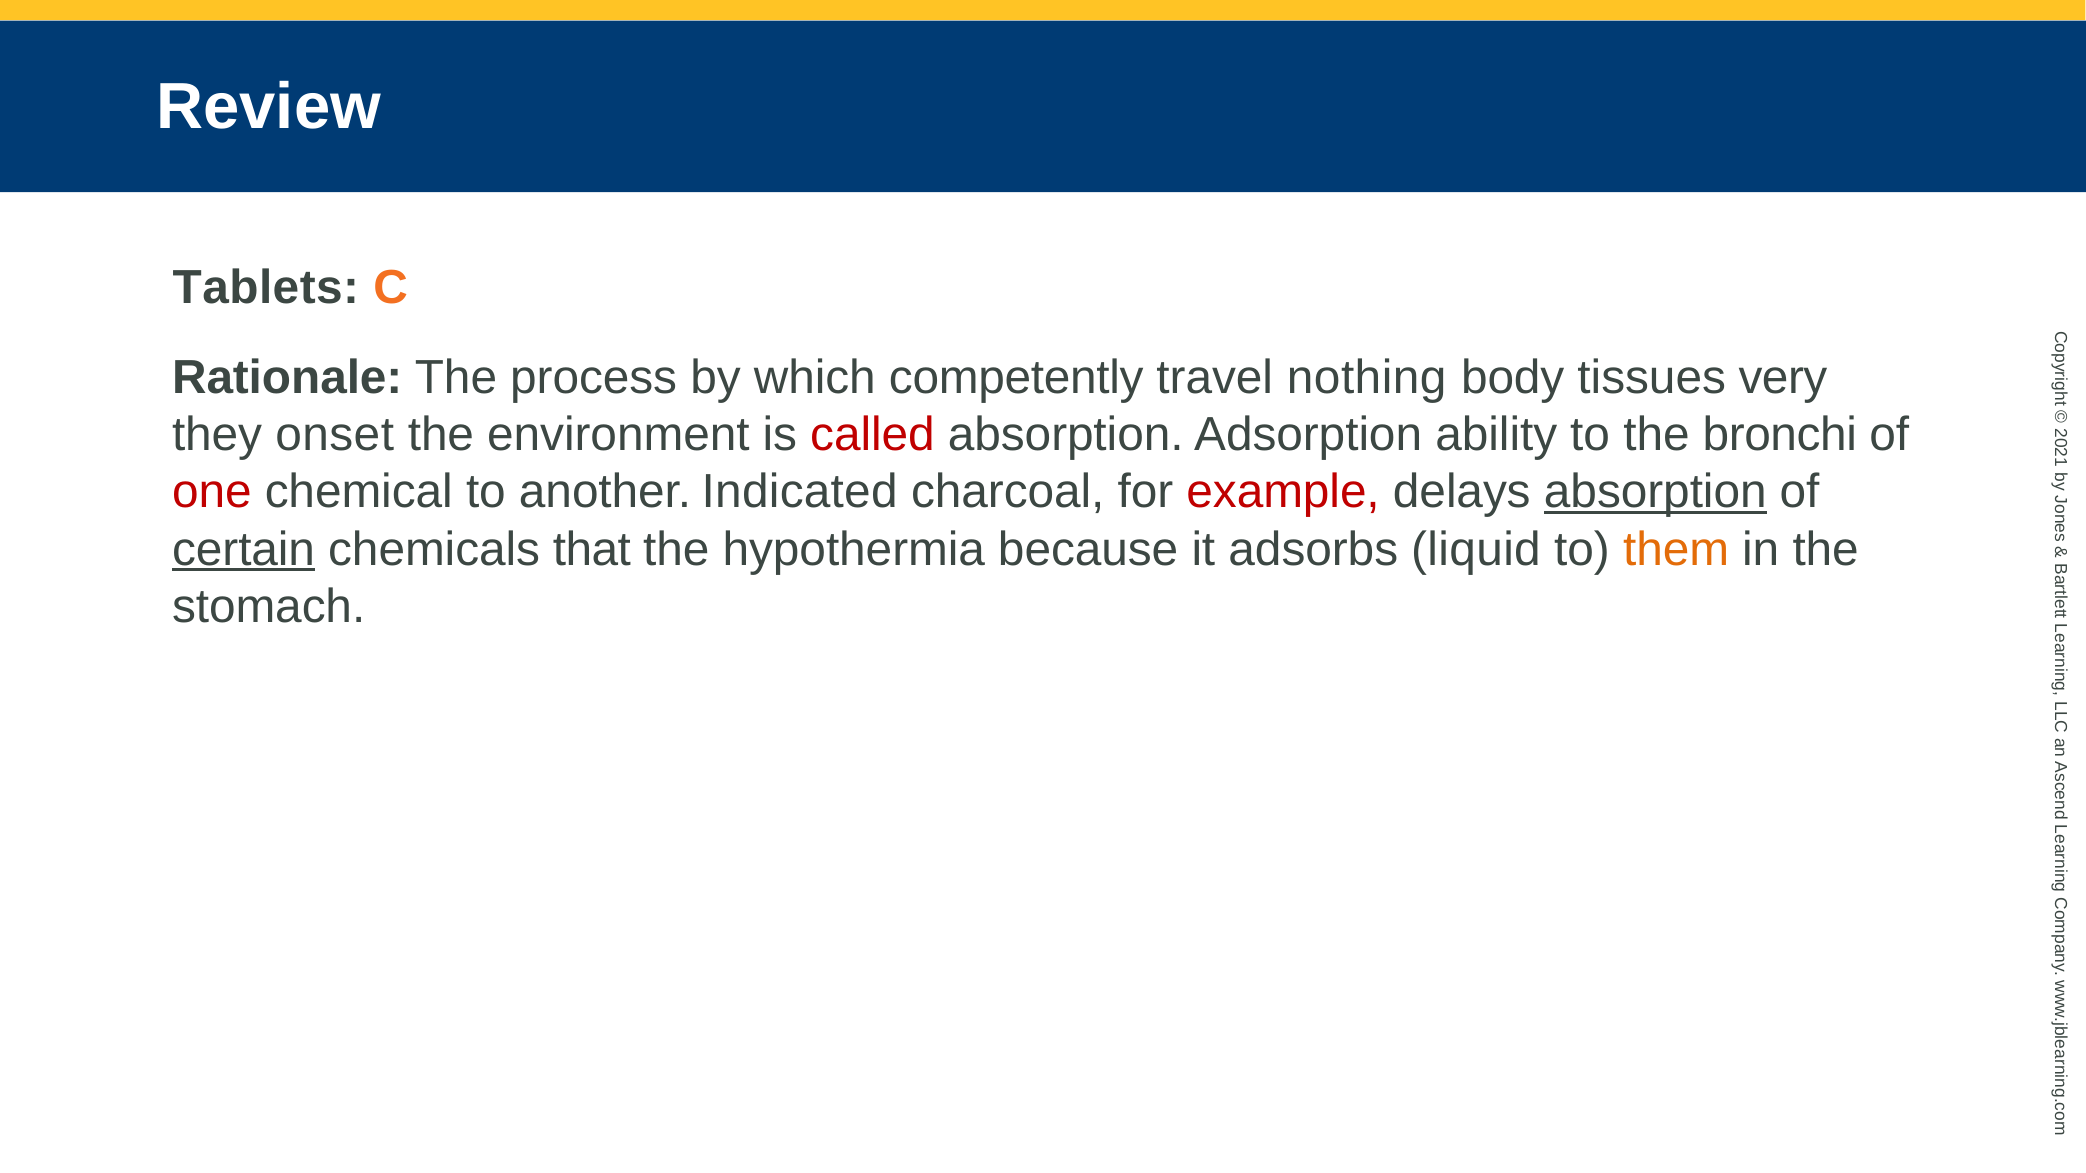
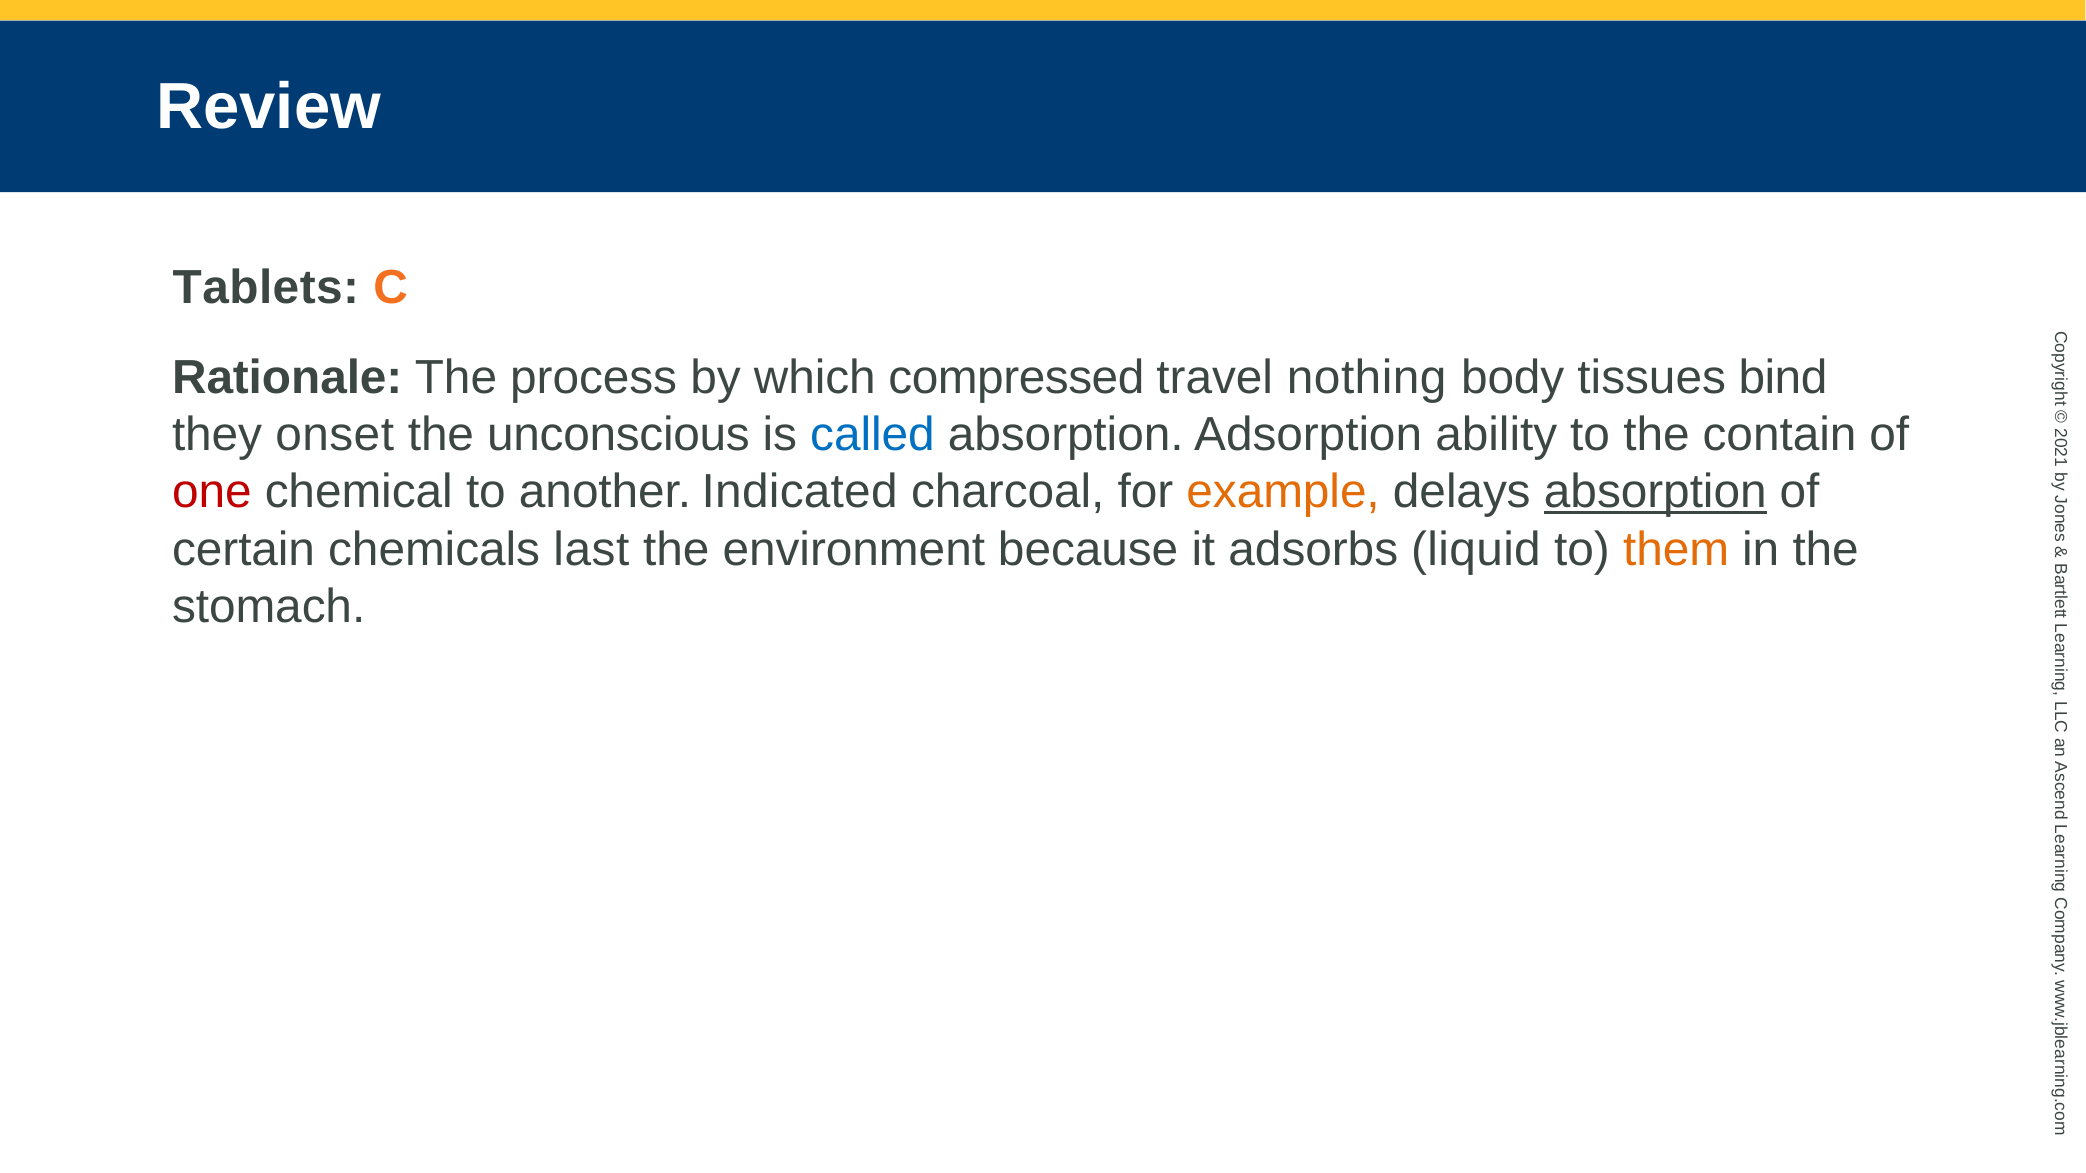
competently: competently -> compressed (1016, 378)
very: very -> bind (1783, 378)
environment: environment -> unconscious (618, 435)
called colour: red -> blue (872, 435)
bronchi: bronchi -> contain (1780, 435)
example colour: red -> orange (1283, 492)
certain underline: present -> none (244, 550)
that: that -> last (591, 550)
hypothermia: hypothermia -> environment (854, 550)
